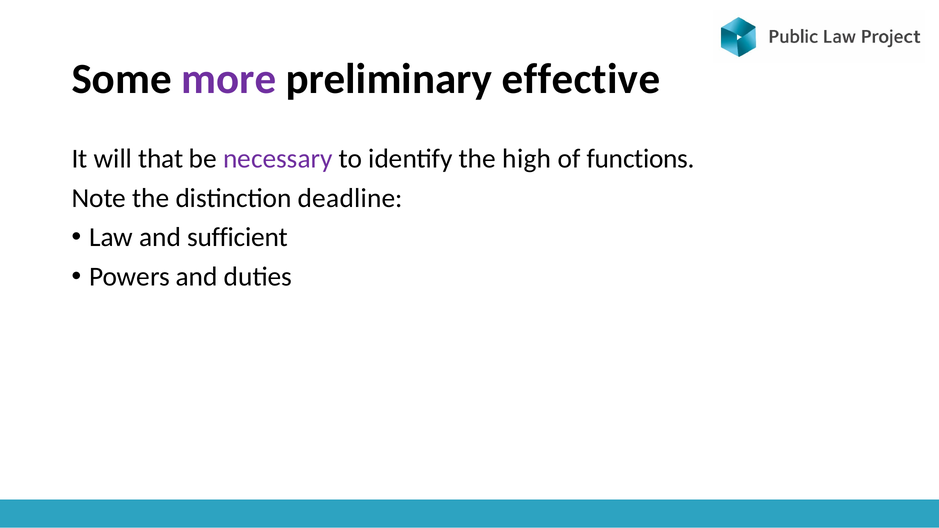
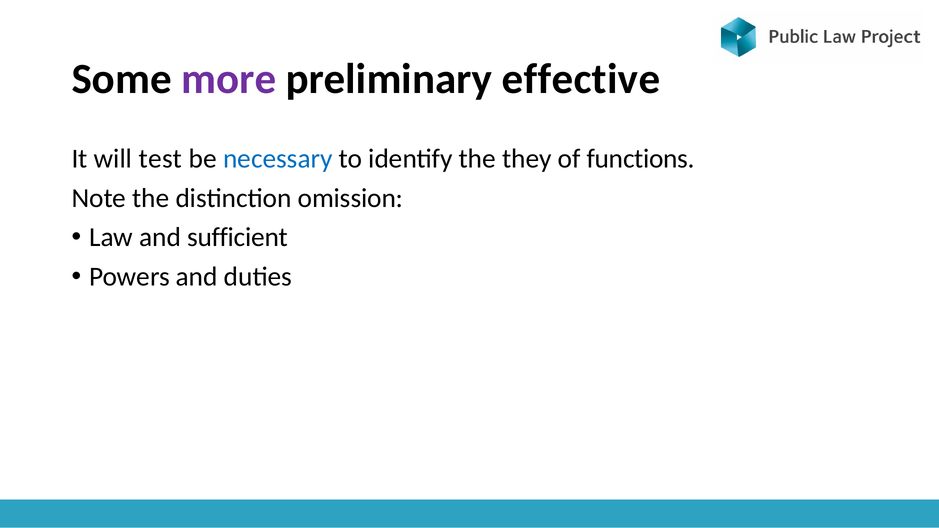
that: that -> test (160, 159)
necessary colour: purple -> blue (278, 159)
high: high -> they (527, 159)
deadline: deadline -> omission (350, 198)
